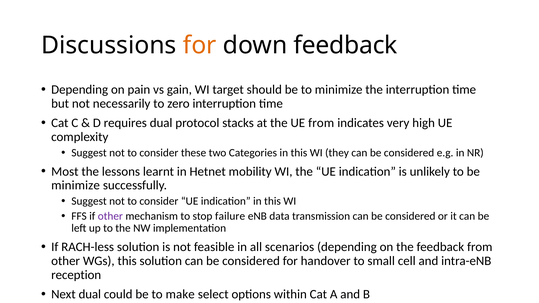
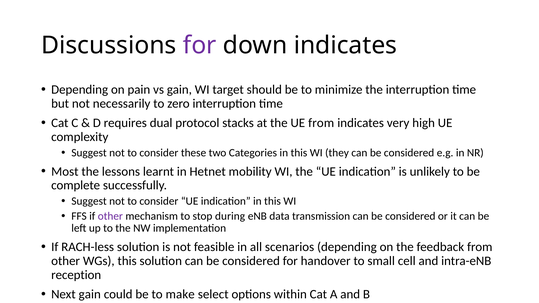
for colour: orange -> purple (200, 45)
down feedback: feedback -> indicates (345, 45)
minimize: minimize -> complete (76, 185)
failure: failure -> during (230, 216)
Next dual: dual -> gain (90, 294)
